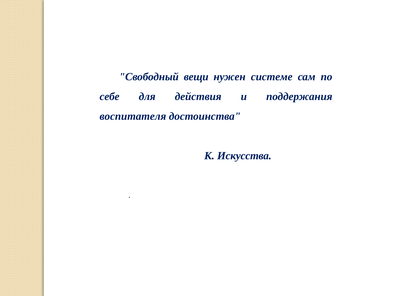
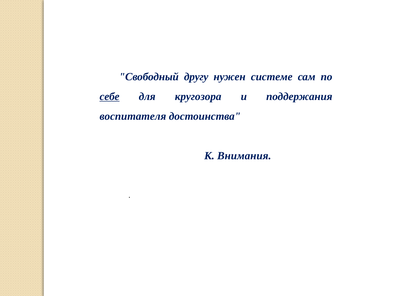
вещи: вещи -> другу (196, 77)
себе underline: none -> present (110, 97)
действия: действия -> кругозора (198, 97)
Искусства: Искусства -> Внимания (244, 156)
